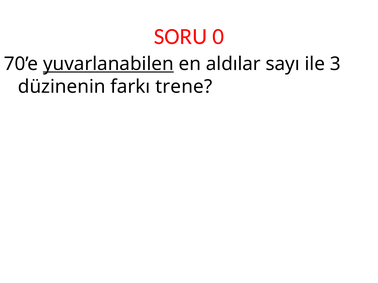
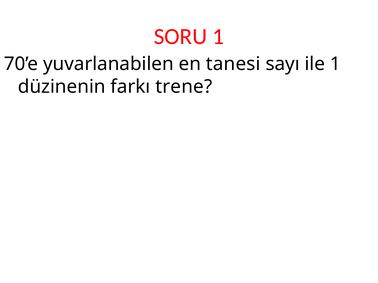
SORU 0: 0 -> 1 (218, 37)
yuvarlanabilen underline: present -> none (108, 64)
aldılar: aldılar -> tanesi (233, 64)
ile 3: 3 -> 1 (335, 64)
